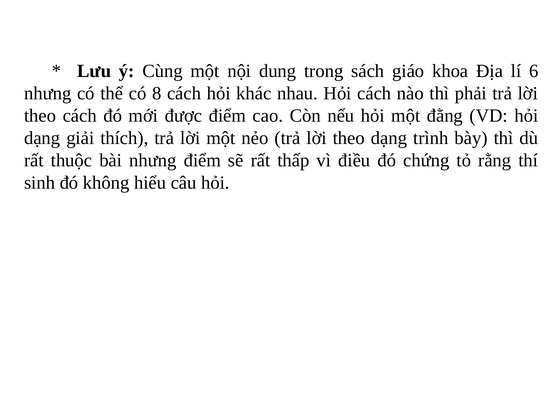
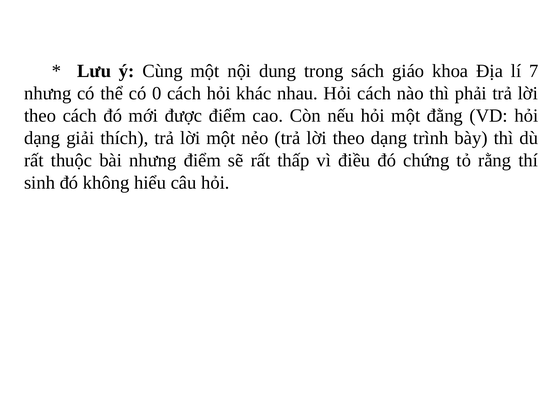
6: 6 -> 7 (534, 71)
8: 8 -> 0 (157, 93)
